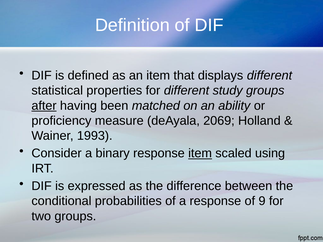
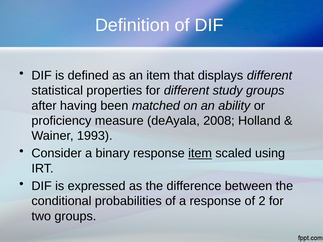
after underline: present -> none (44, 106)
2069: 2069 -> 2008 (219, 121)
9: 9 -> 2 (262, 201)
